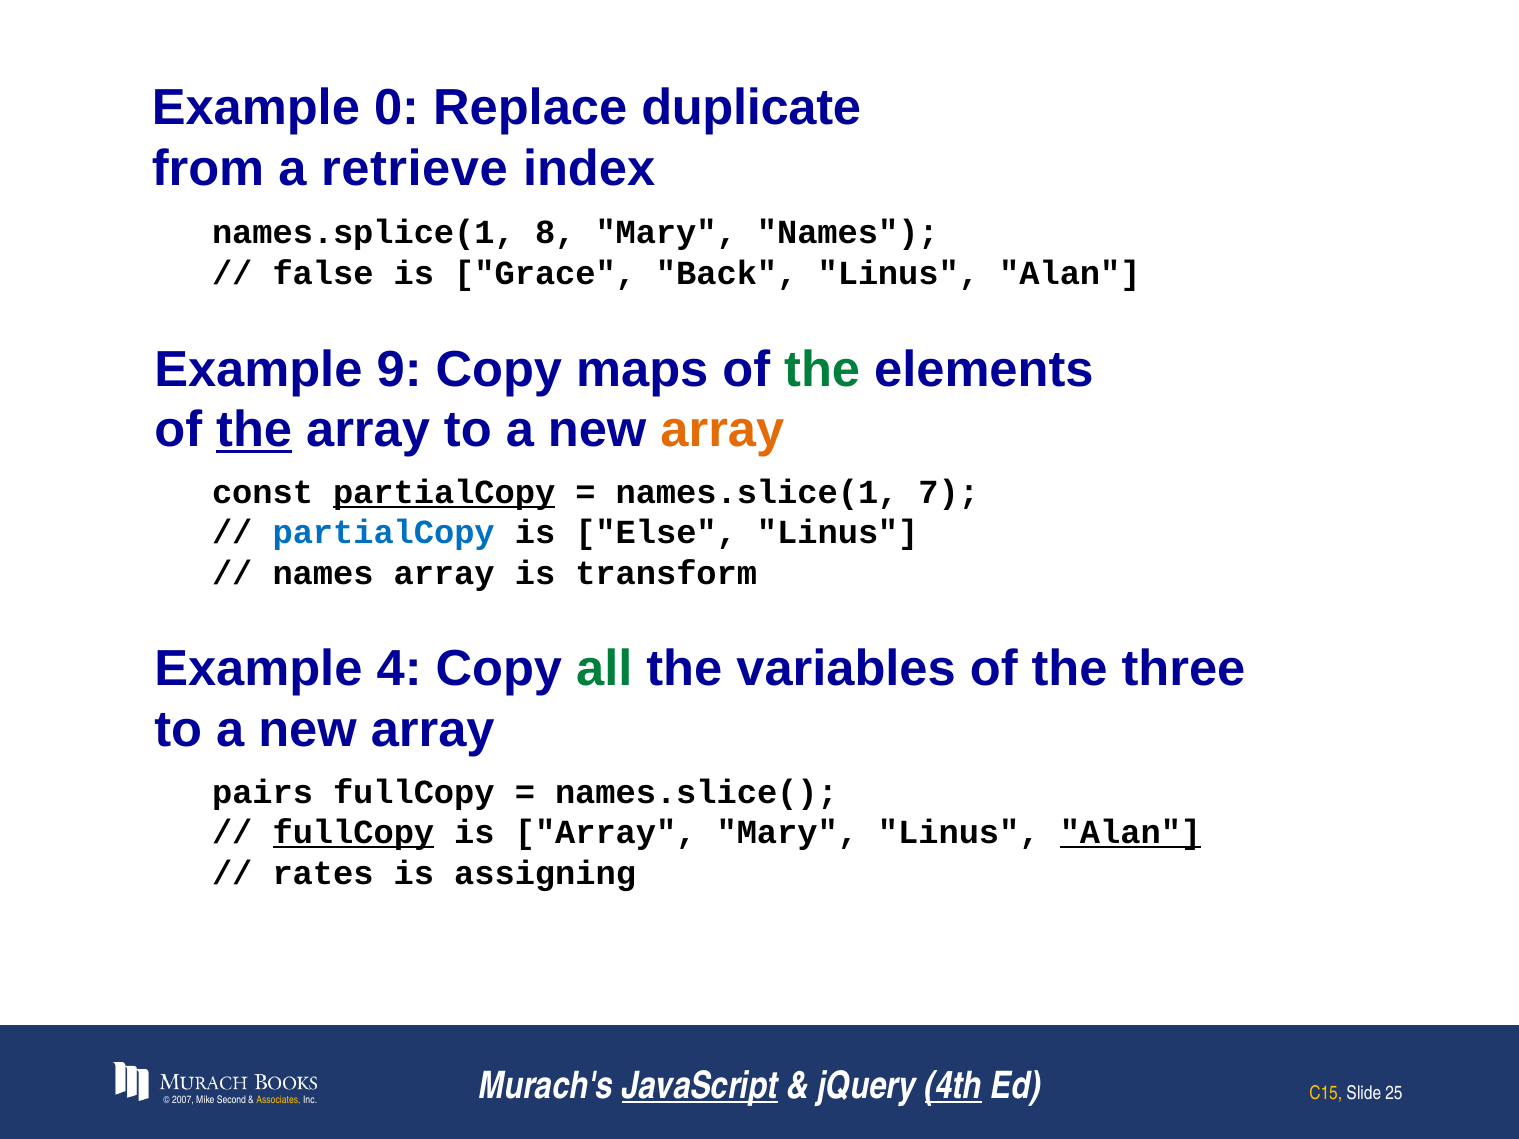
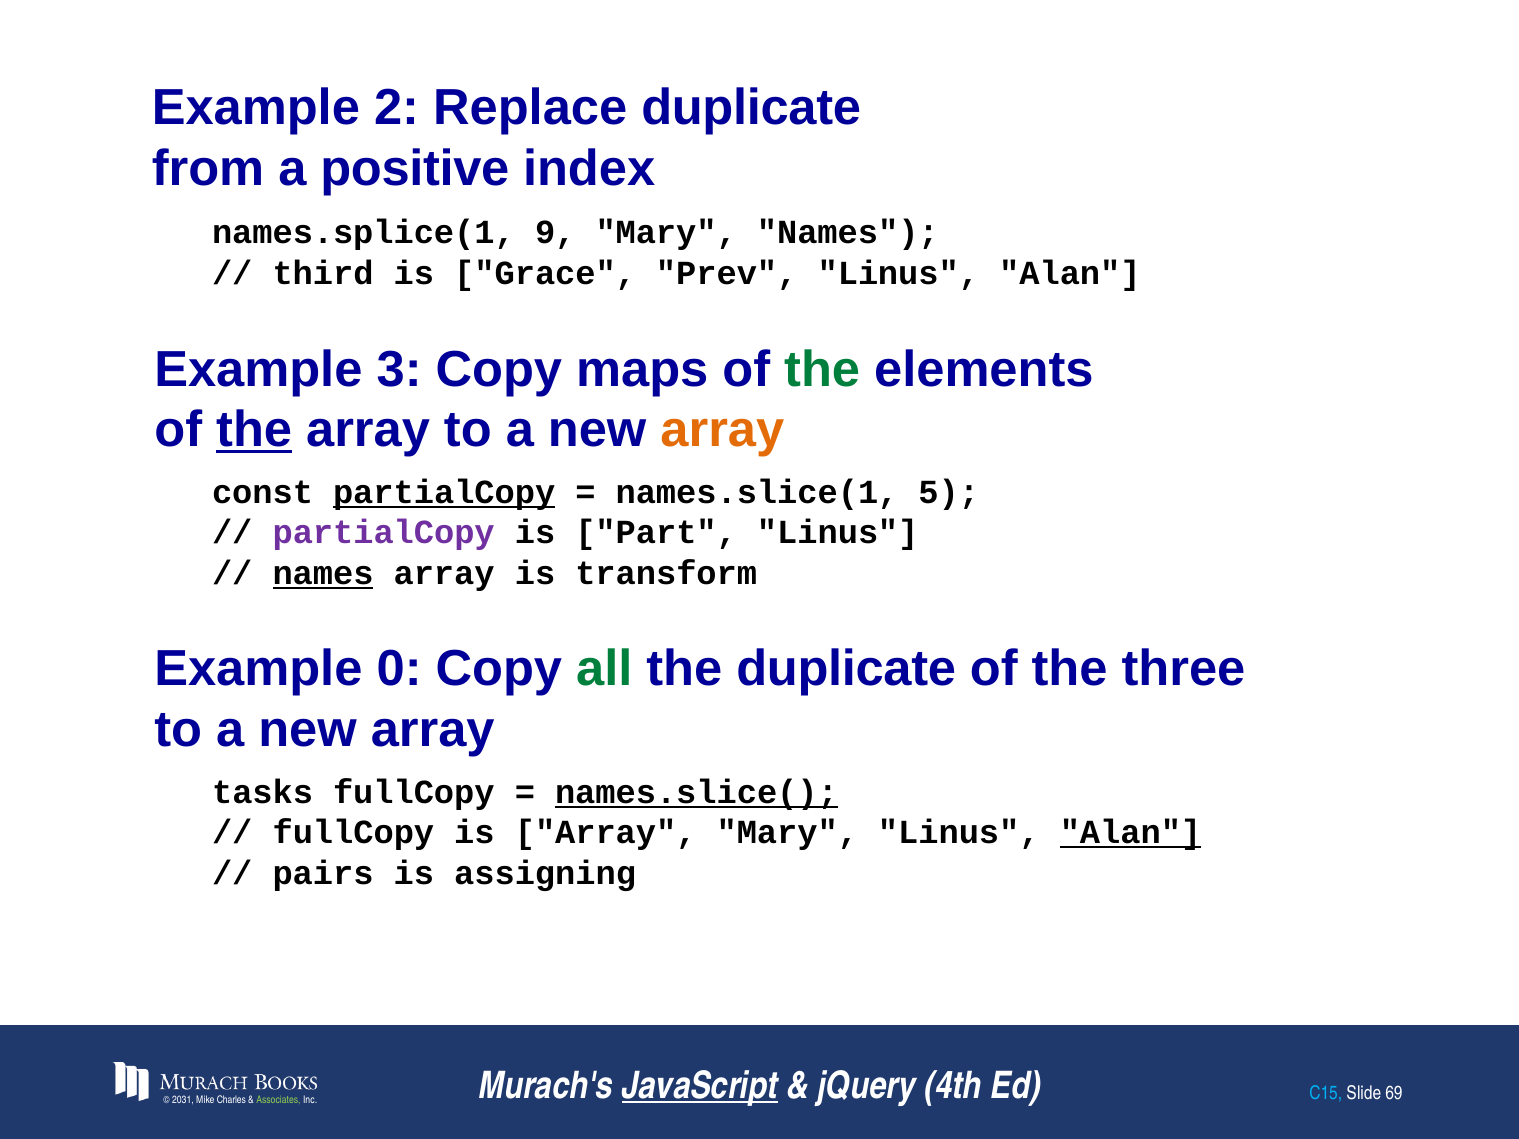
0: 0 -> 2 (397, 108)
retrieve: retrieve -> positive (415, 168)
8: 8 -> 9 (555, 233)
false: false -> third (323, 273)
Back: Back -> Prev (727, 273)
9: 9 -> 3 (399, 369)
7: 7 -> 5 (949, 492)
partialCopy colour: blue -> purple (384, 533)
Else: Else -> Part (656, 533)
names underline: none -> present (323, 573)
4: 4 -> 0 (399, 669)
the variables: variables -> duplicate (846, 669)
pairs: pairs -> tasks (263, 792)
names.slice( underline: none -> present (696, 792)
fullCopy underline: present -> none (353, 833)
rates: rates -> pairs (323, 873)
4th underline: present -> none (953, 1086)
2007: 2007 -> 2031 (183, 1101)
Second: Second -> Charles (231, 1101)
Associates colour: yellow -> light green (278, 1101)
C15 colour: yellow -> light blue (1326, 1093)
25: 25 -> 69 (1394, 1093)
